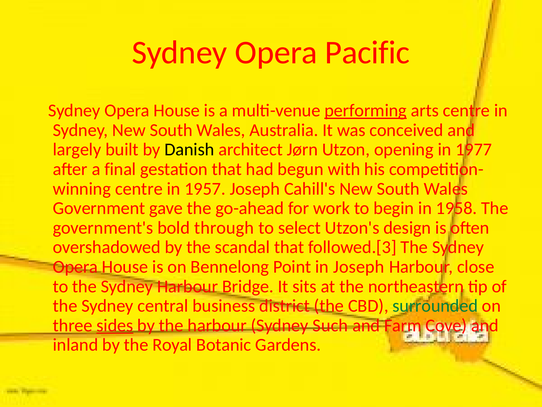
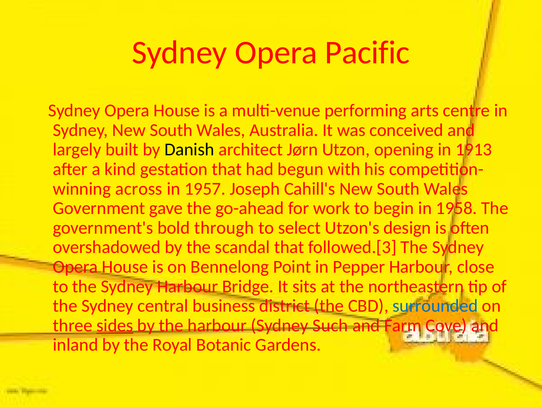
performing underline: present -> none (366, 110)
1977: 1977 -> 1913 (474, 149)
final: final -> kind (120, 169)
centre: centre -> across (139, 188)
in Joseph: Joseph -> Pepper (359, 267)
surrounded colour: green -> blue (435, 306)
